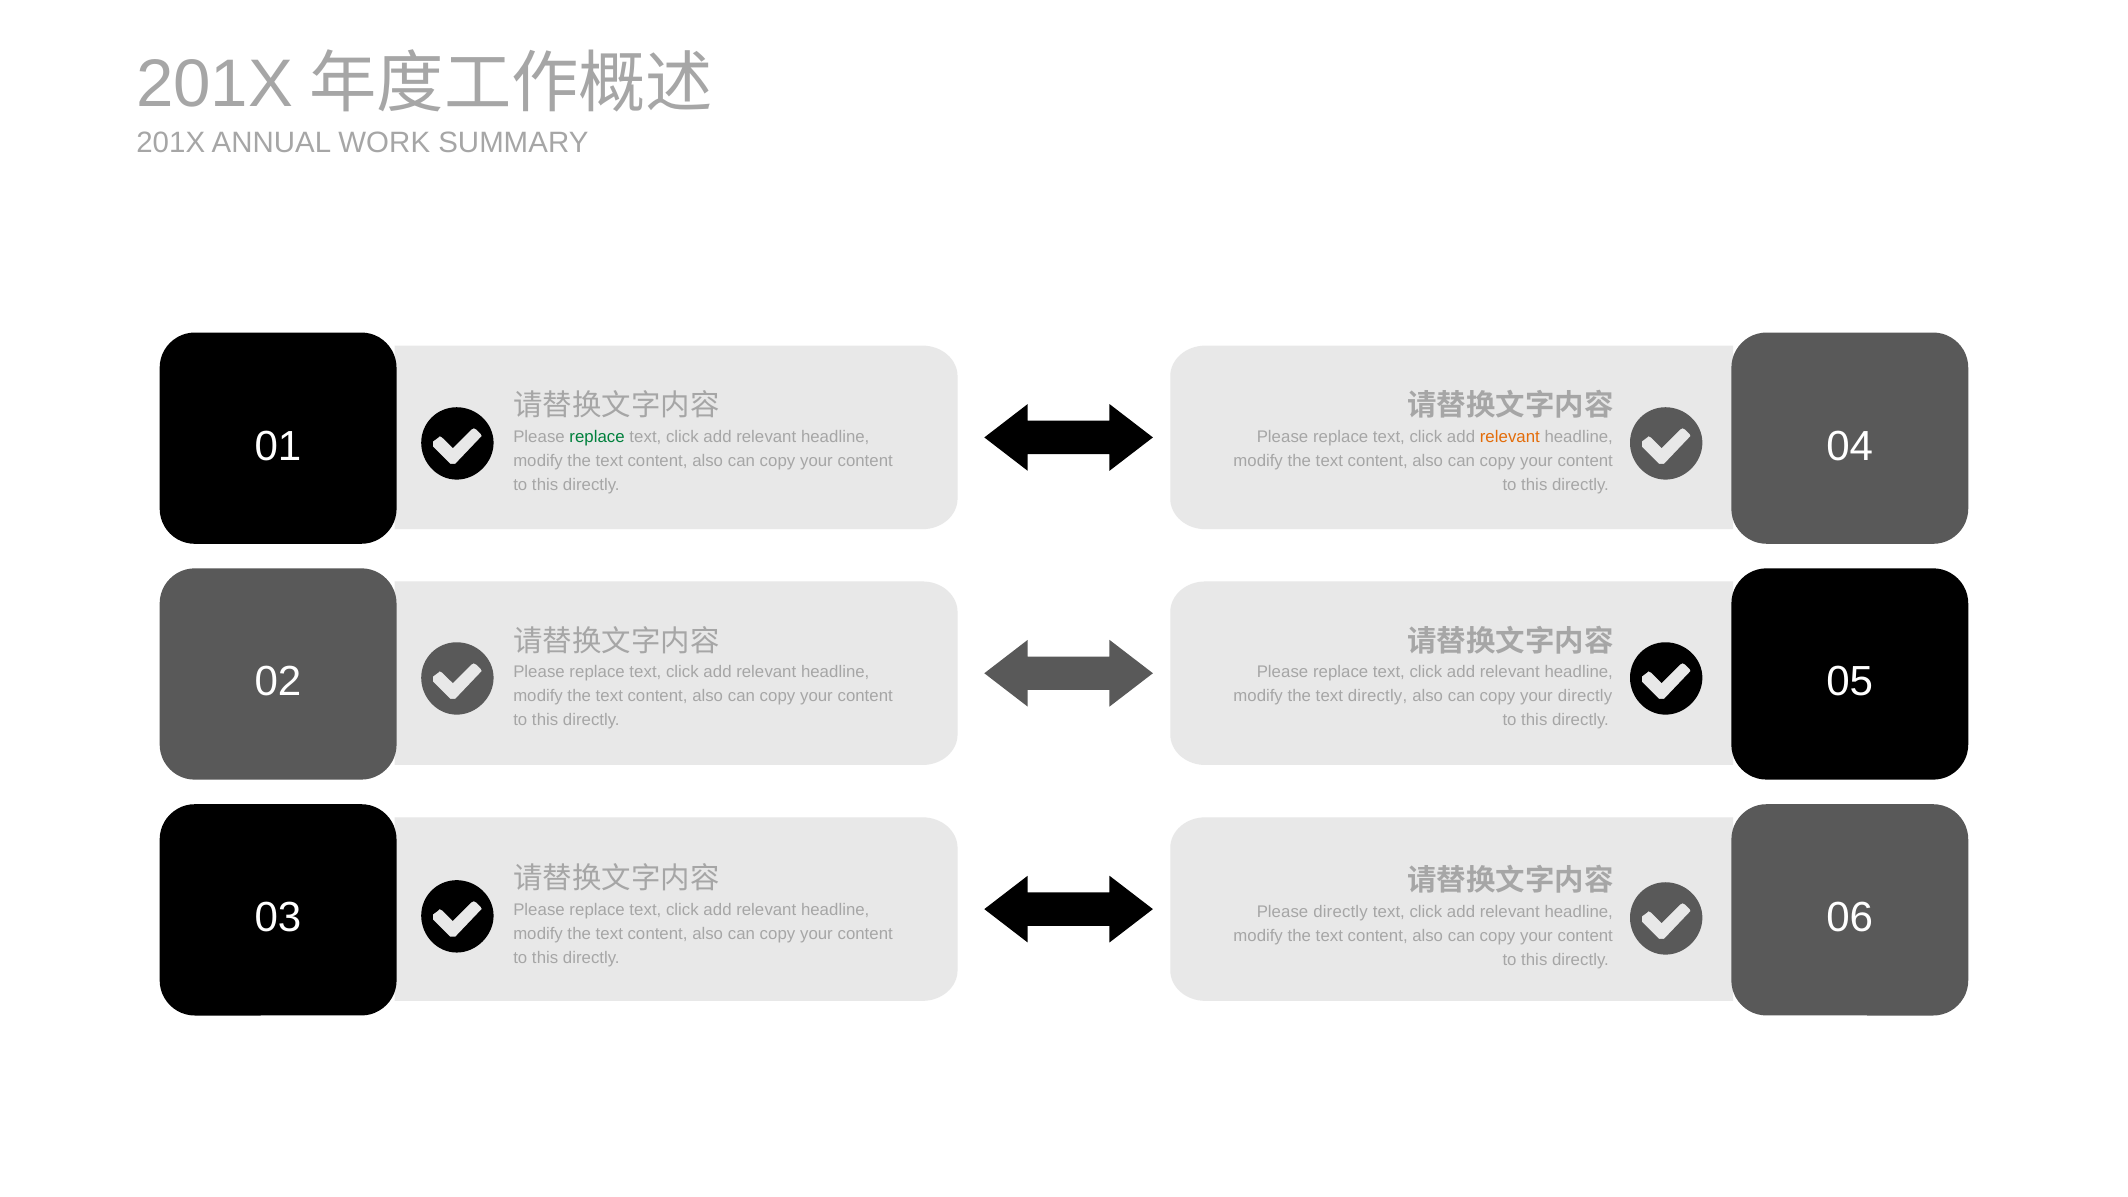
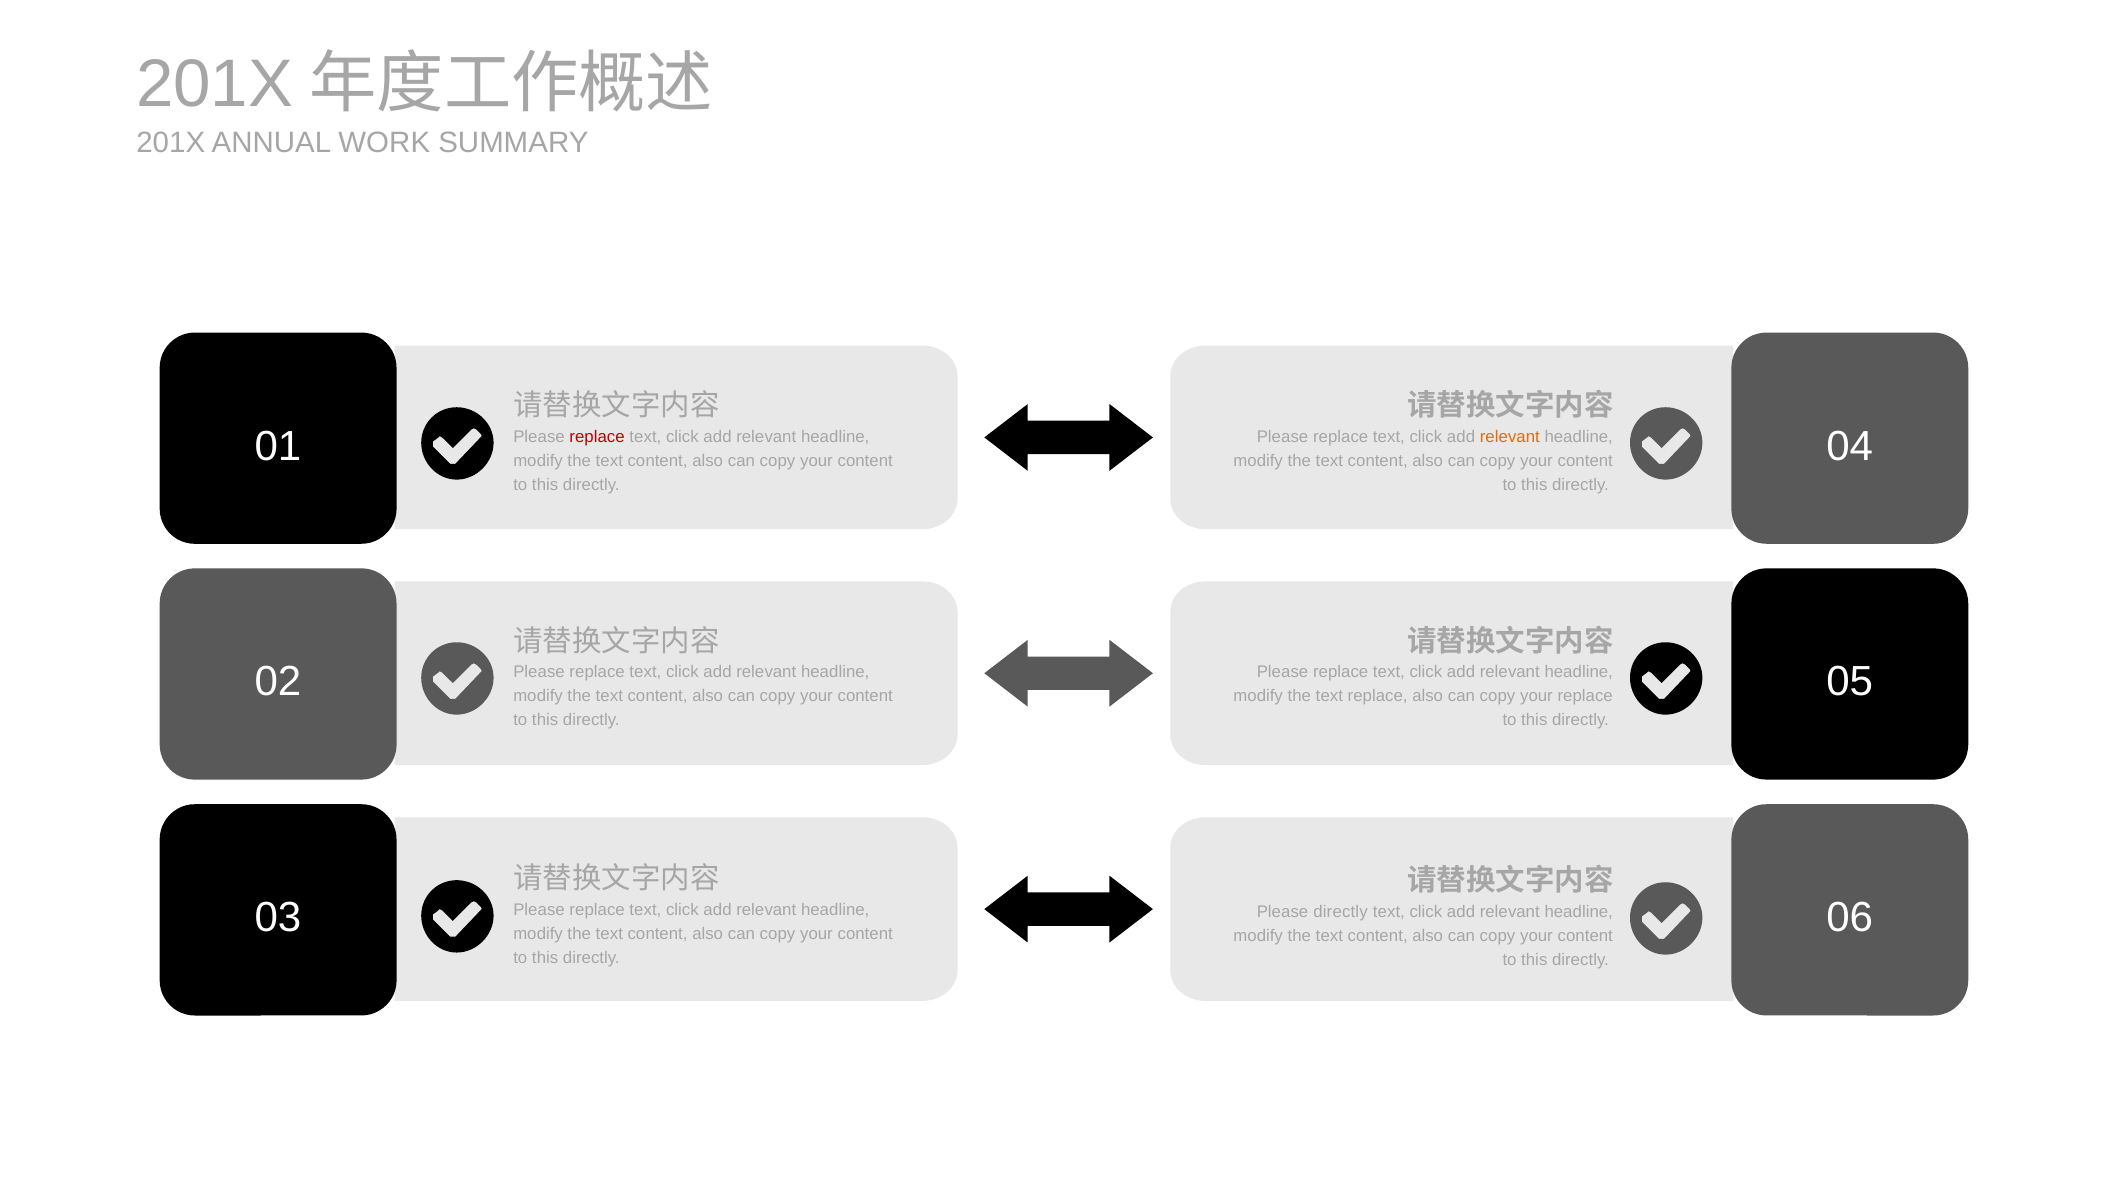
replace colour: green -> red (597, 437)
text directly: directly -> replace (1378, 696)
your directly: directly -> replace (1585, 696)
